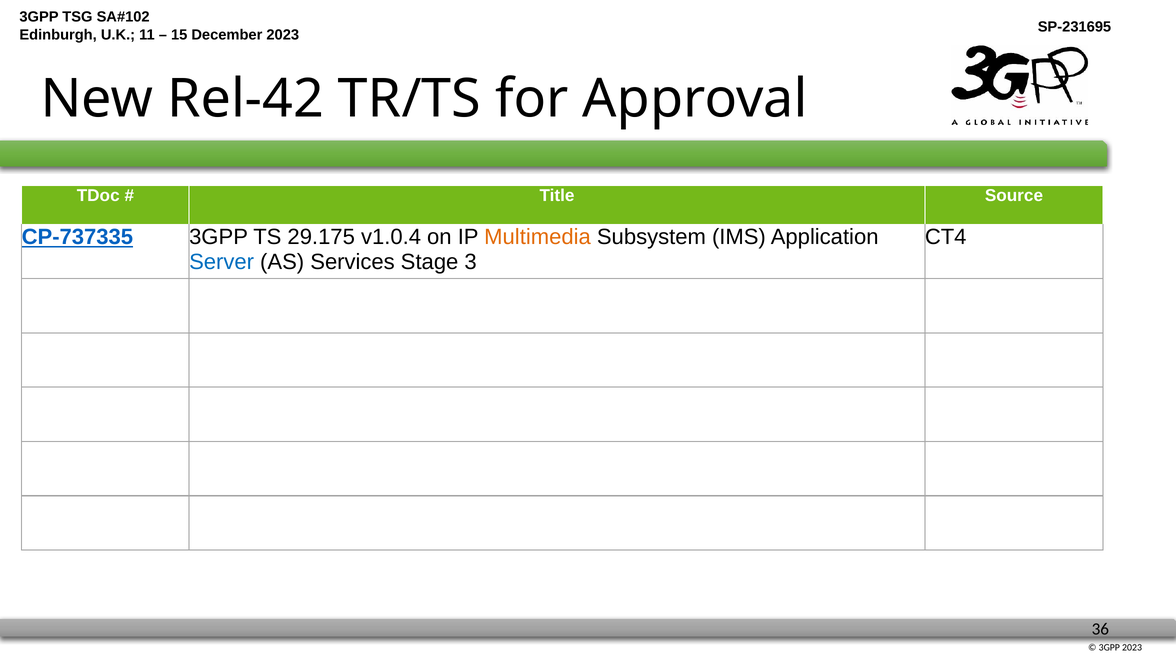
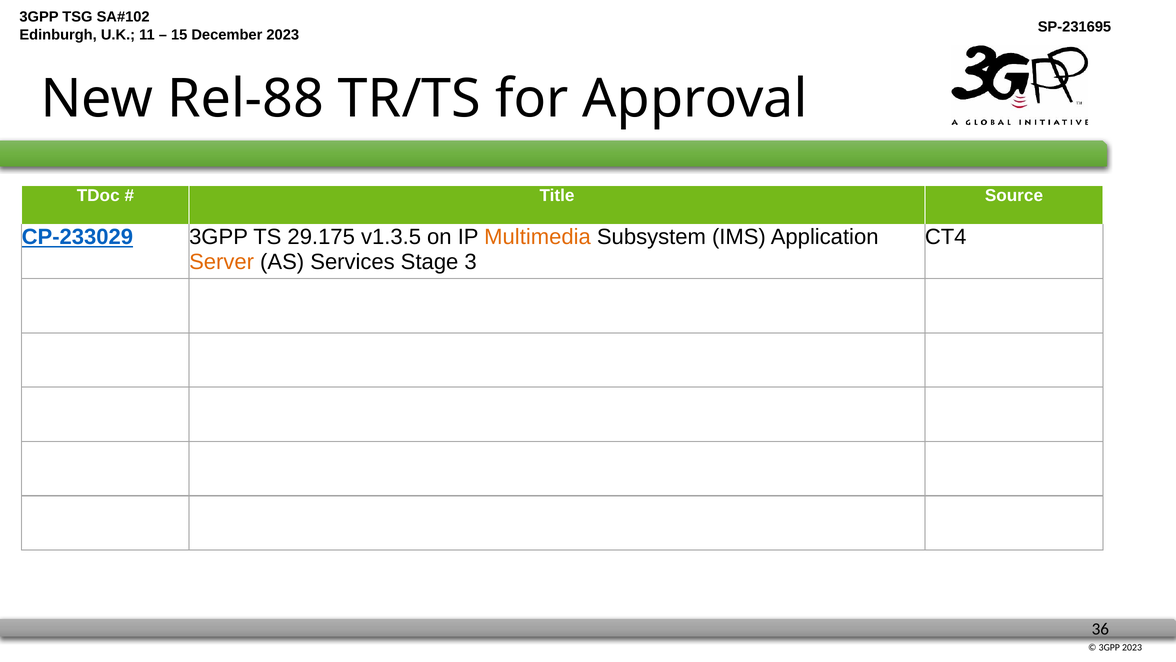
Rel-42: Rel-42 -> Rel-88 (246, 99)
CP-737335: CP-737335 -> CP-233029 (77, 237)
v1.0.4: v1.0.4 -> v1.3.5 (391, 237)
Server colour: blue -> orange (222, 262)
